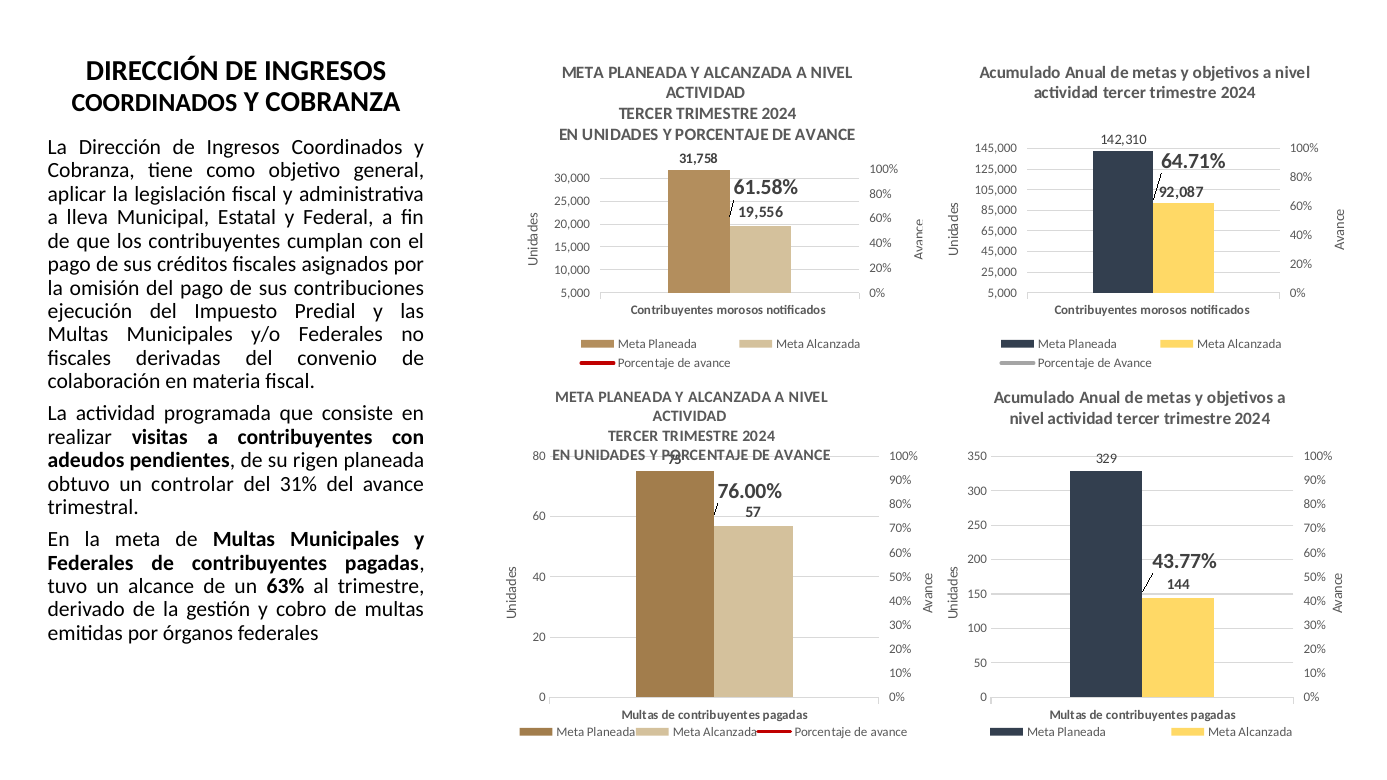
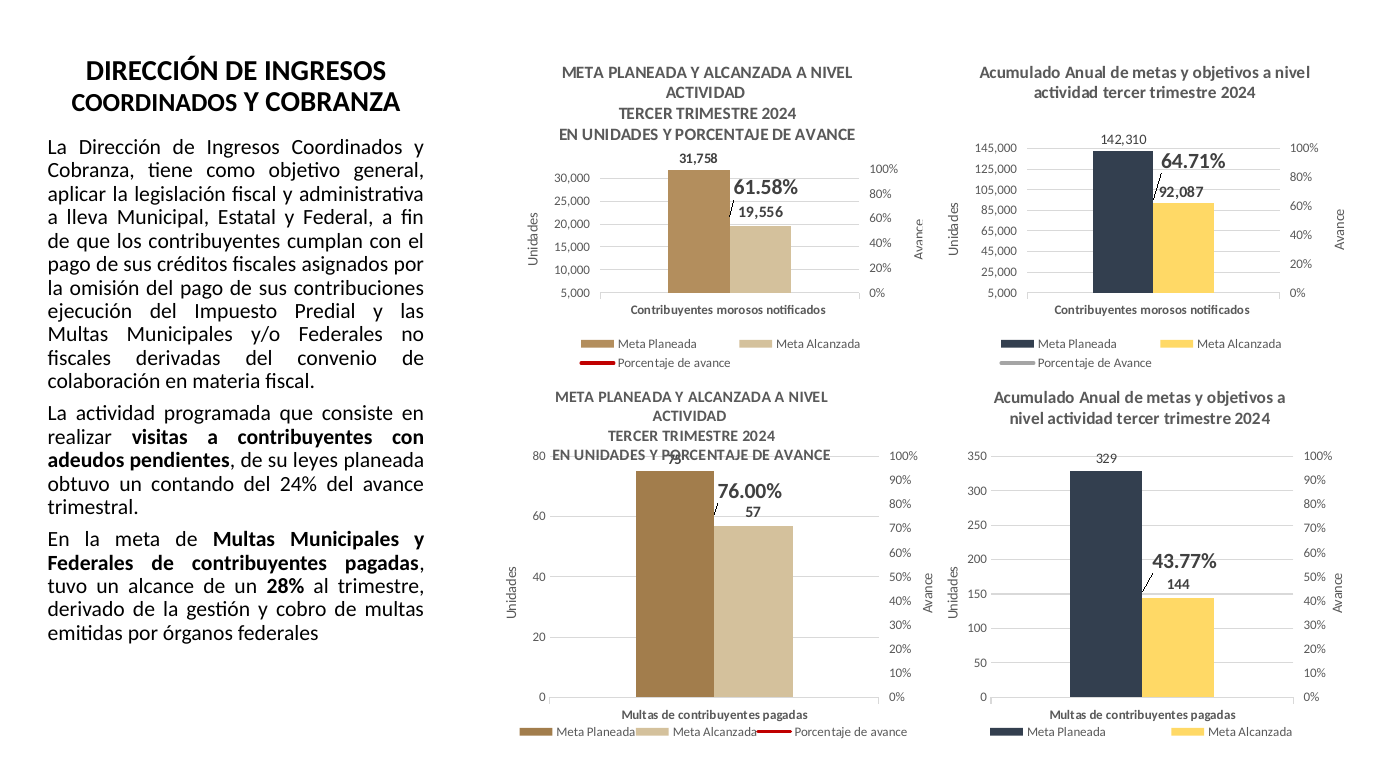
rigen: rigen -> leyes (316, 461)
controlar: controlar -> contando (193, 484)
31%: 31% -> 24% (298, 484)
63%: 63% -> 28% (286, 586)
